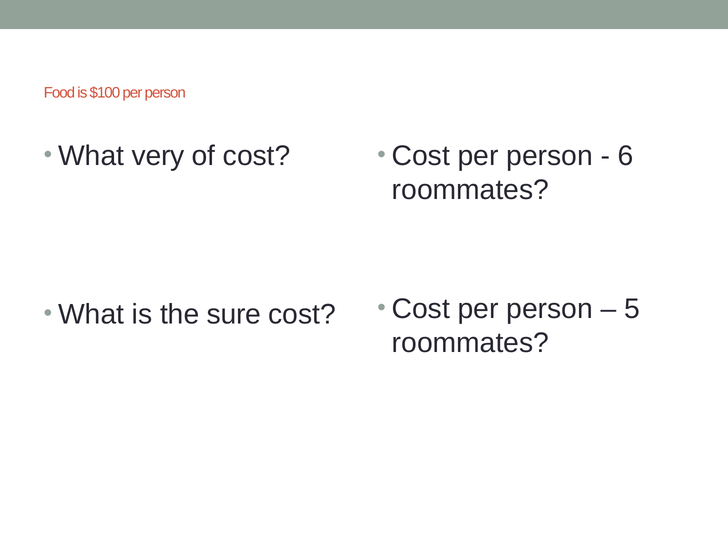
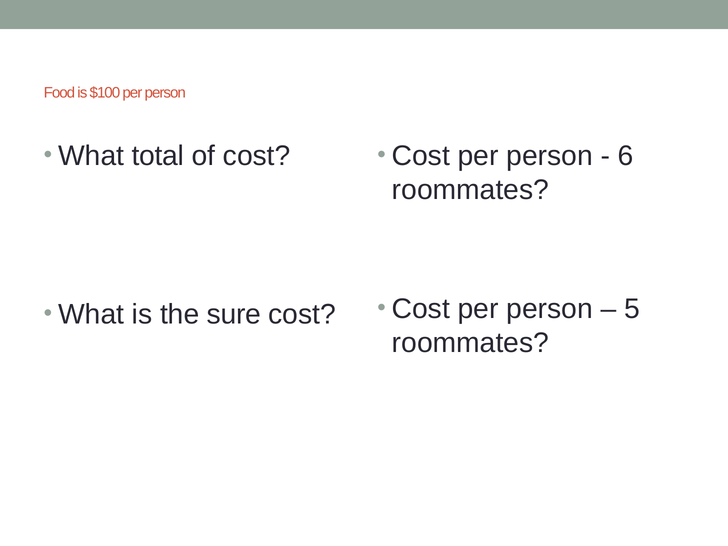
very: very -> total (158, 156)
